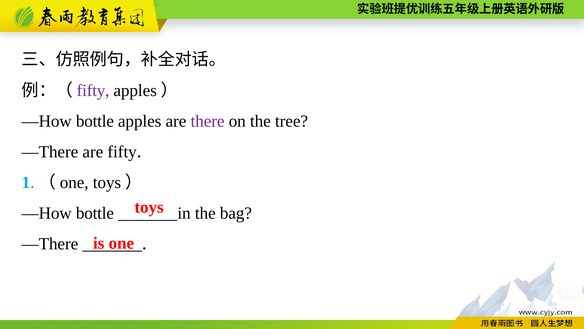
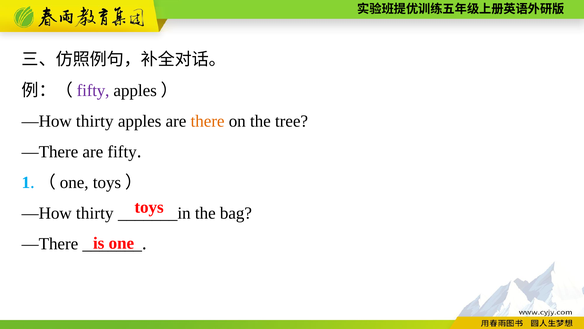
bottle: bottle -> thirty (95, 121)
there colour: purple -> orange (208, 121)
bottle: bottle -> thirty (95, 213)
